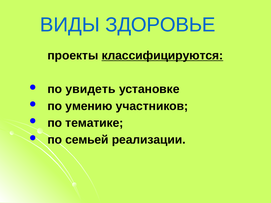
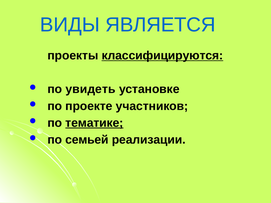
ЗДОРОВЬЕ: ЗДОРОВЬЕ -> ЯВЛЯЕТСЯ (160, 25)
умению: умению -> проекте (89, 106)
тематике underline: none -> present (94, 123)
